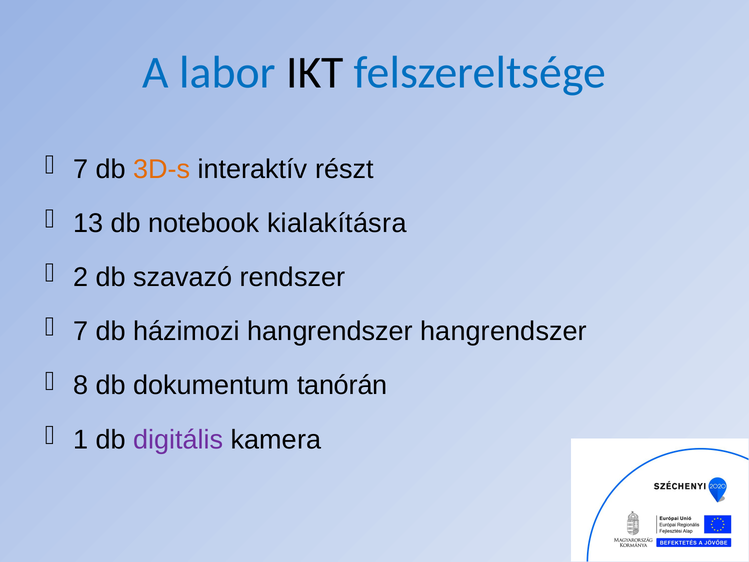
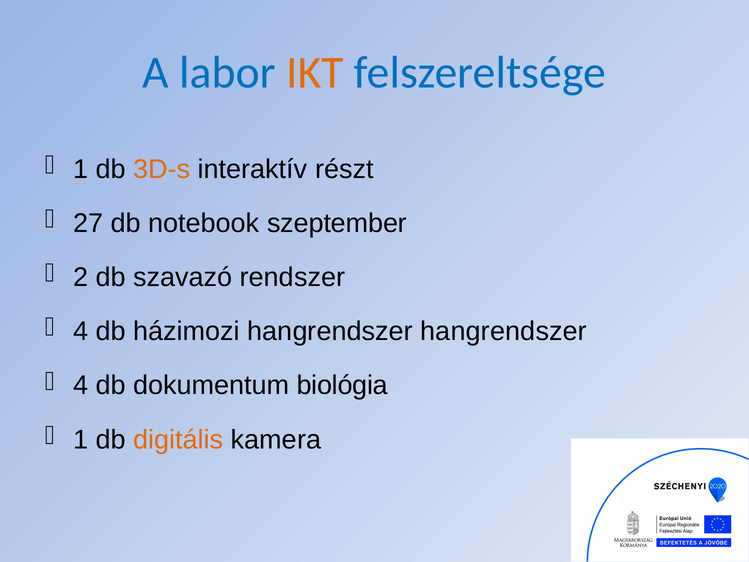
IKT colour: black -> orange (315, 73)
7: 7 -> 1 (81, 169)
13: 13 -> 27 (88, 223)
kialakításra: kialakításra -> szeptember (337, 223)
7: 7 -> 4 (81, 331)
8: 8 -> 4 (81, 385)
tanórán: tanórán -> biológia (342, 385)
digitális colour: purple -> orange (178, 439)
